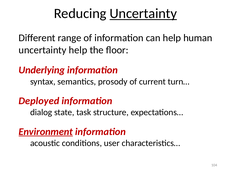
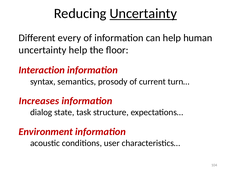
range: range -> every (69, 38)
Underlying: Underlying -> Interaction (42, 70)
Deployed: Deployed -> Increases (39, 101)
Environment underline: present -> none (46, 132)
